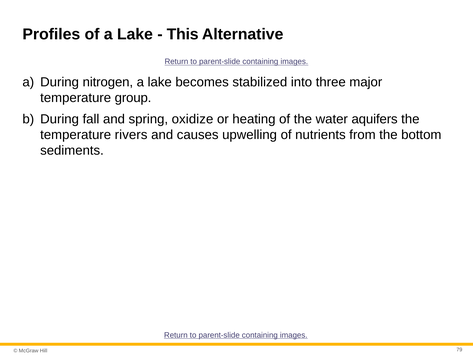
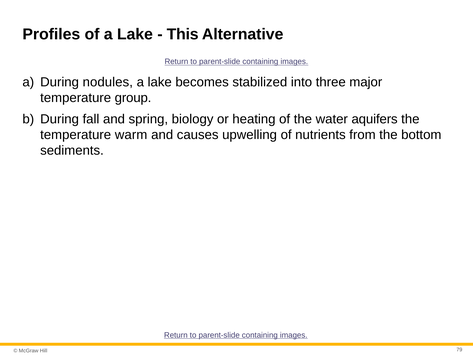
nitrogen: nitrogen -> nodules (108, 82)
oxidize: oxidize -> biology (193, 119)
rivers: rivers -> warm (131, 135)
